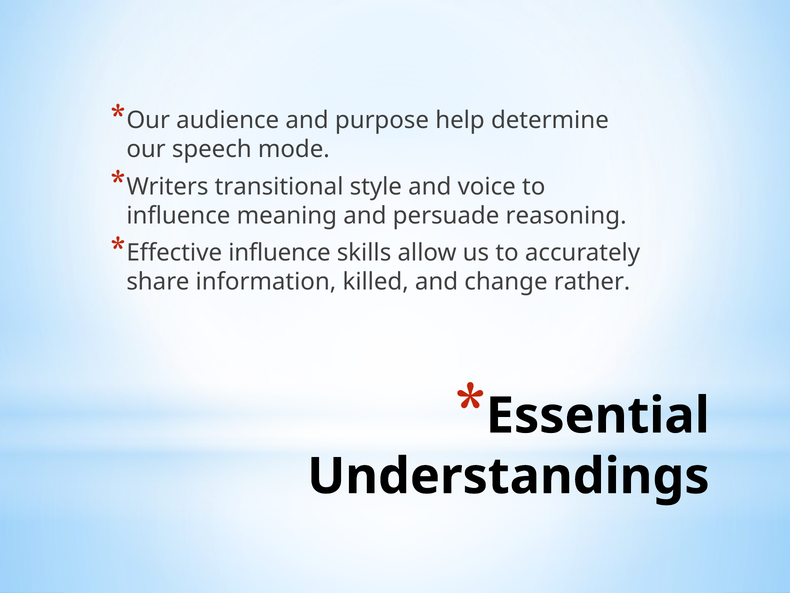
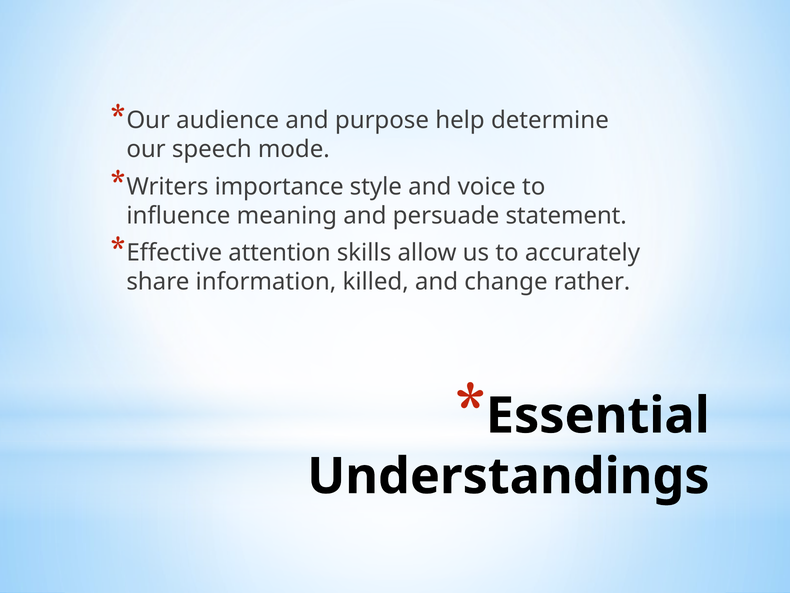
transitional: transitional -> importance (279, 186)
reasoning: reasoning -> statement (566, 215)
Effective influence: influence -> attention (279, 252)
